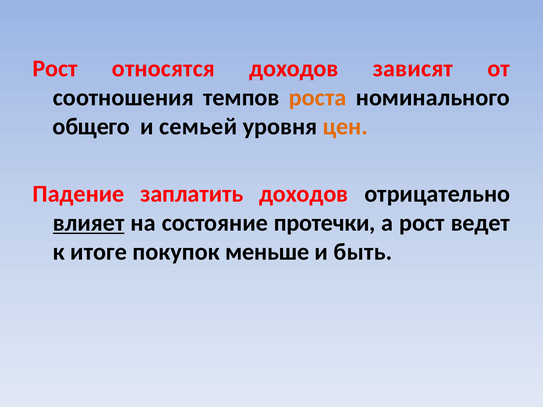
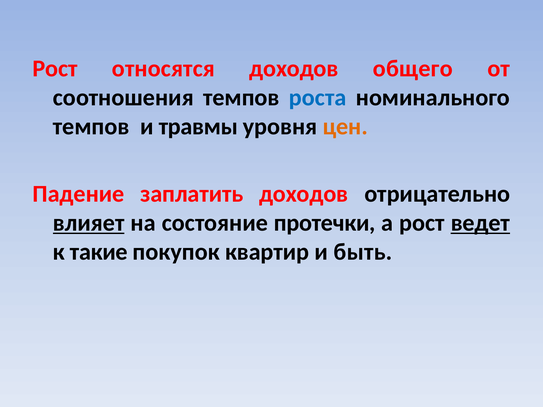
зависят: зависят -> общего (413, 69)
роста colour: orange -> blue (318, 98)
общего: общего -> темпов (91, 127)
семьей: семьей -> травмы (198, 127)
ведет underline: none -> present (480, 223)
итоге: итоге -> такие (99, 252)
меньше: меньше -> квартир (267, 252)
